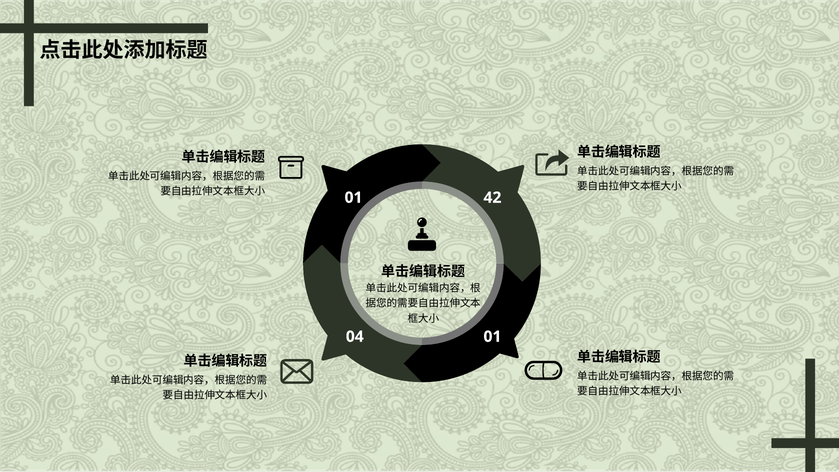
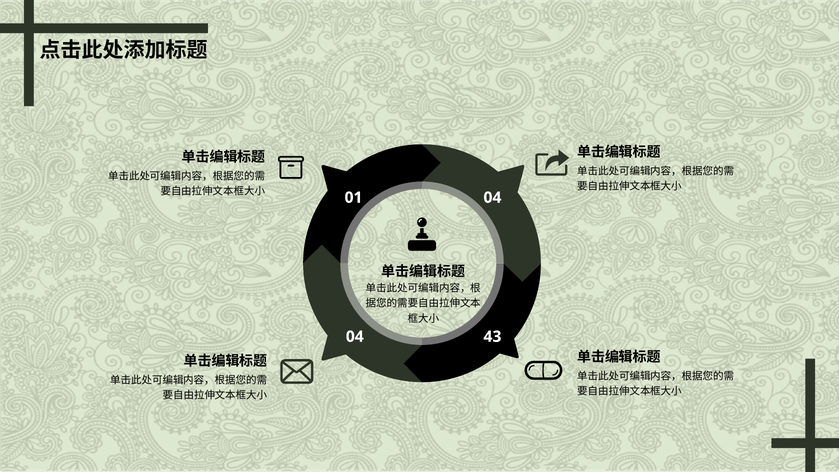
01 42: 42 -> 04 (492, 198)
04 01: 01 -> 43 (492, 337)
